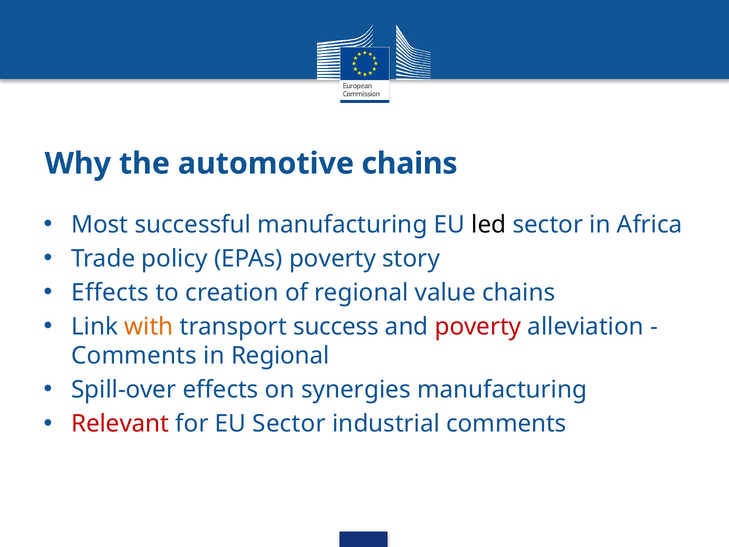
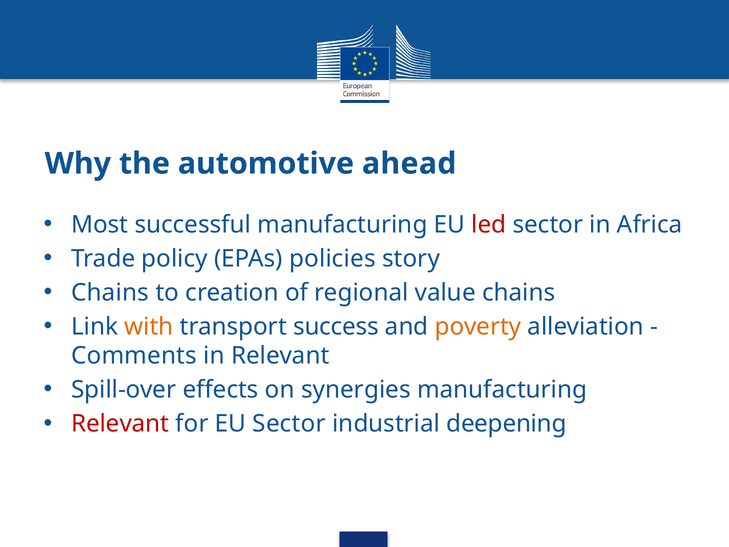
automotive chains: chains -> ahead (409, 164)
led colour: black -> red (489, 224)
EPAs poverty: poverty -> policies (332, 258)
Effects: Effects -> Chains (110, 292)
poverty colour: red -> orange (478, 326)
in Regional: Regional -> Relevant (280, 356)
industrial comments: comments -> deepening (506, 424)
